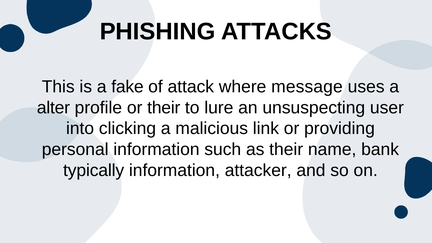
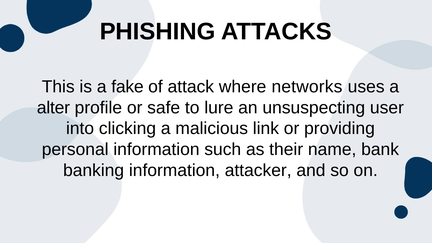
message: message -> networks (307, 87)
or their: their -> safe (164, 108)
typically: typically -> banking (94, 170)
